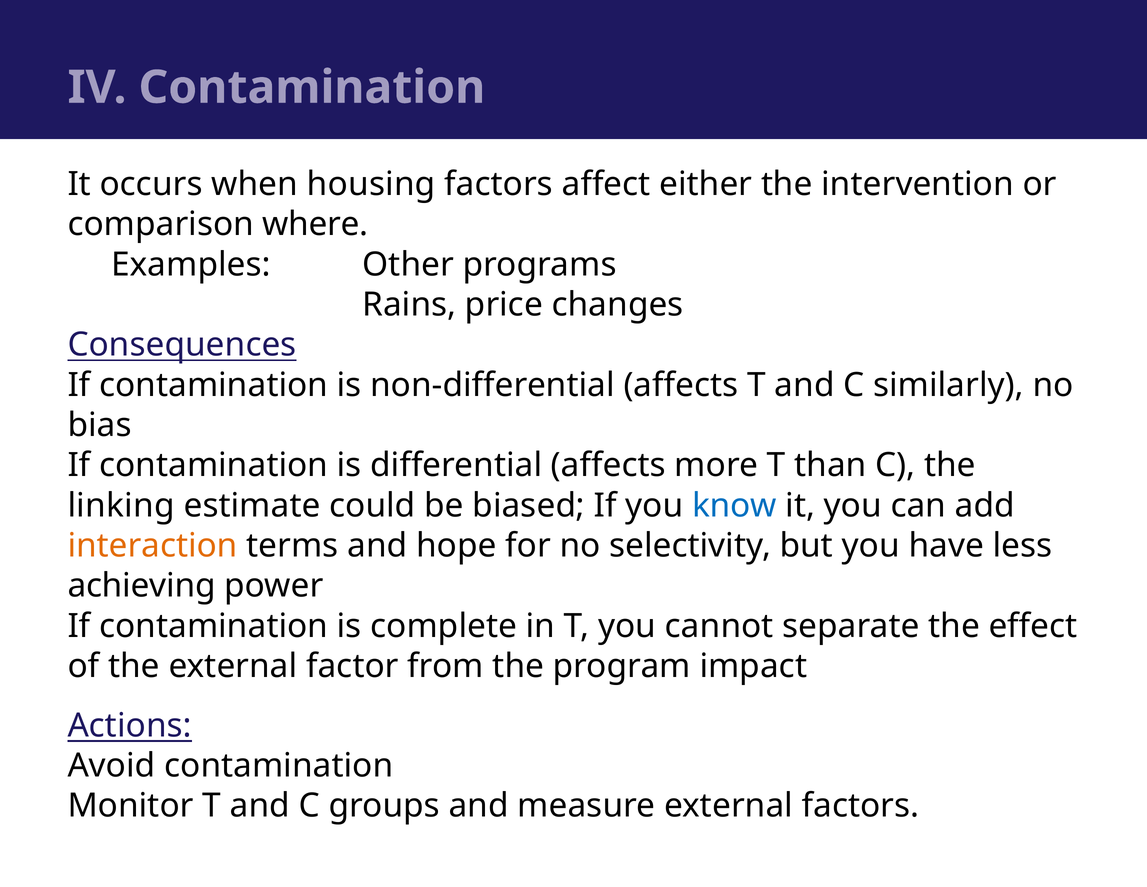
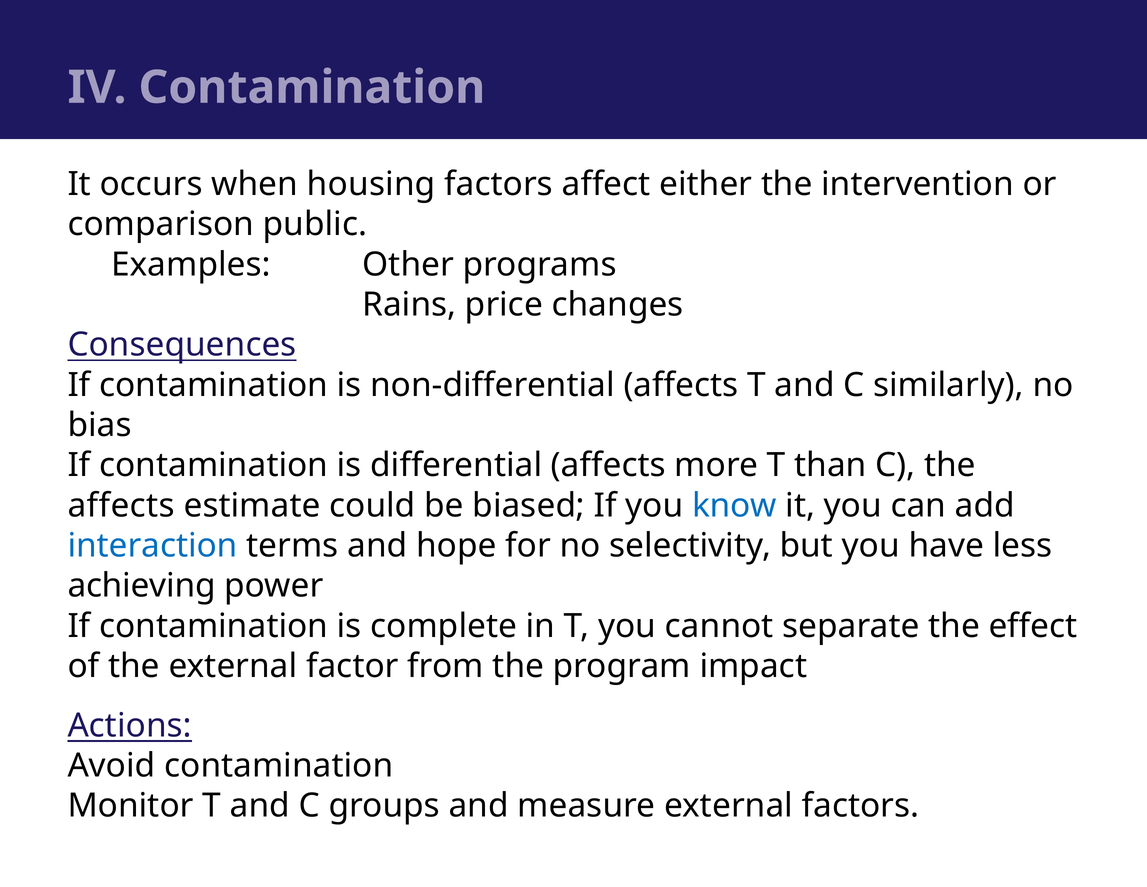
where: where -> public (315, 224)
linking: linking -> affects (121, 505)
interaction colour: orange -> blue (153, 545)
